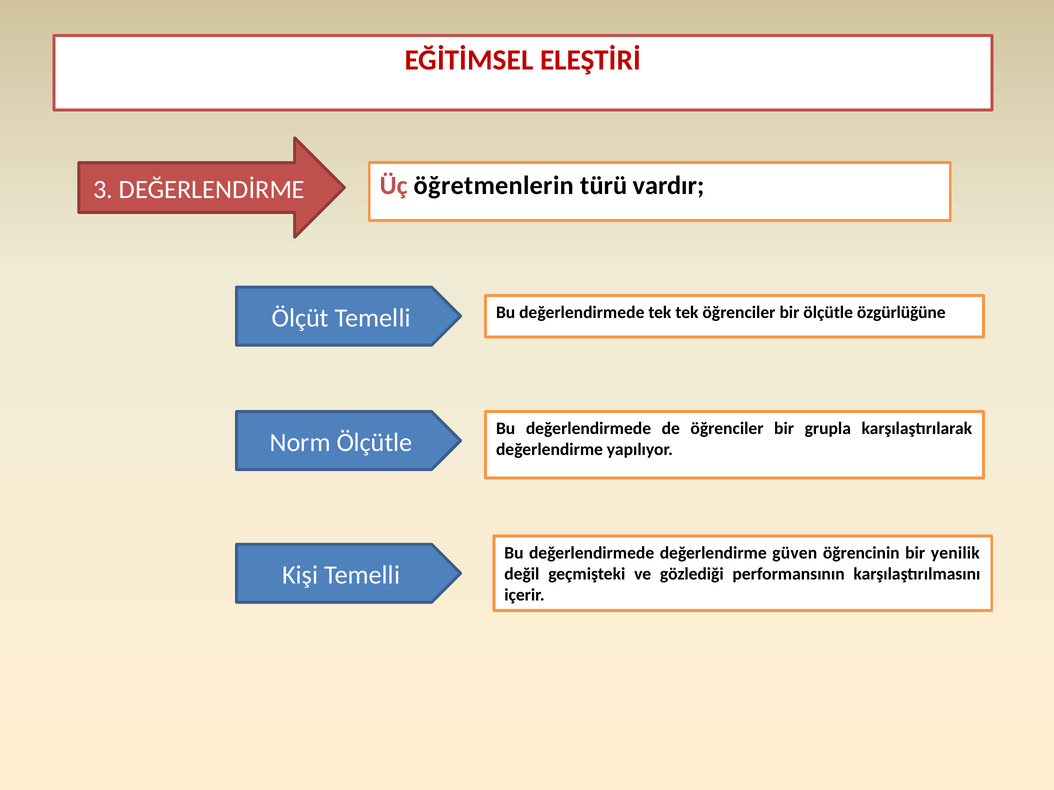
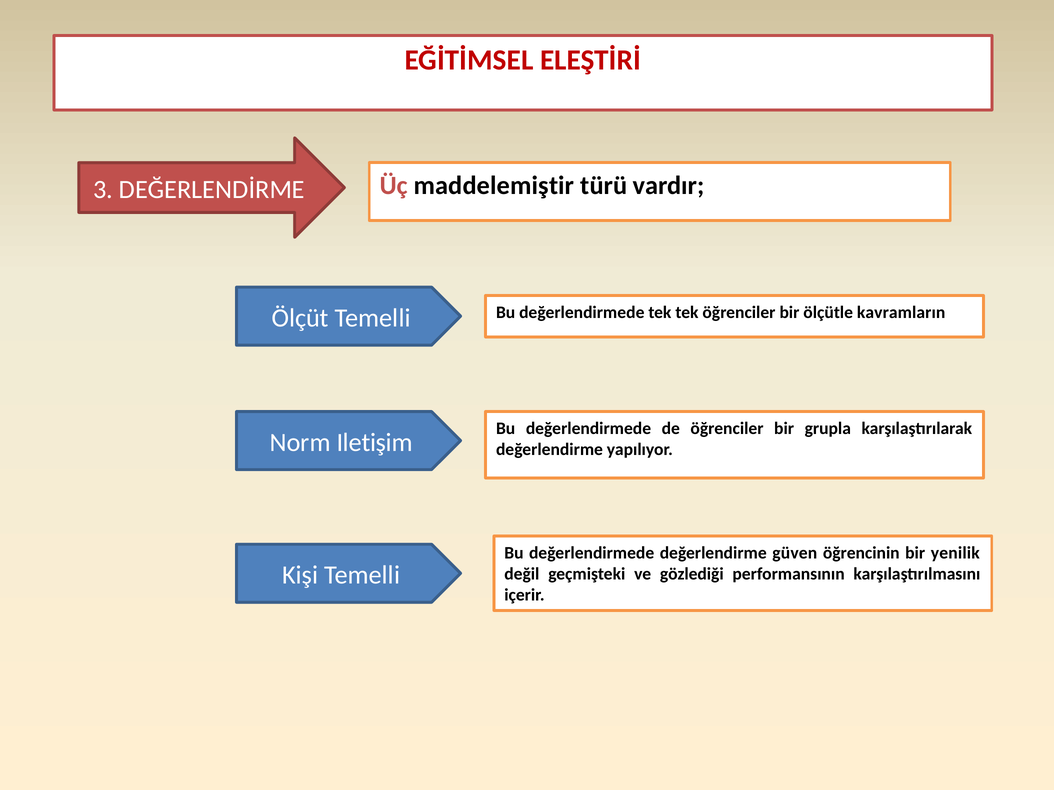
öğretmenlerin: öğretmenlerin -> maddelemiştir (494, 186)
özgürlüğüne: özgürlüğüne -> kavramların (901, 313)
Norm Ölçütle: Ölçütle -> Iletişim (375, 443)
